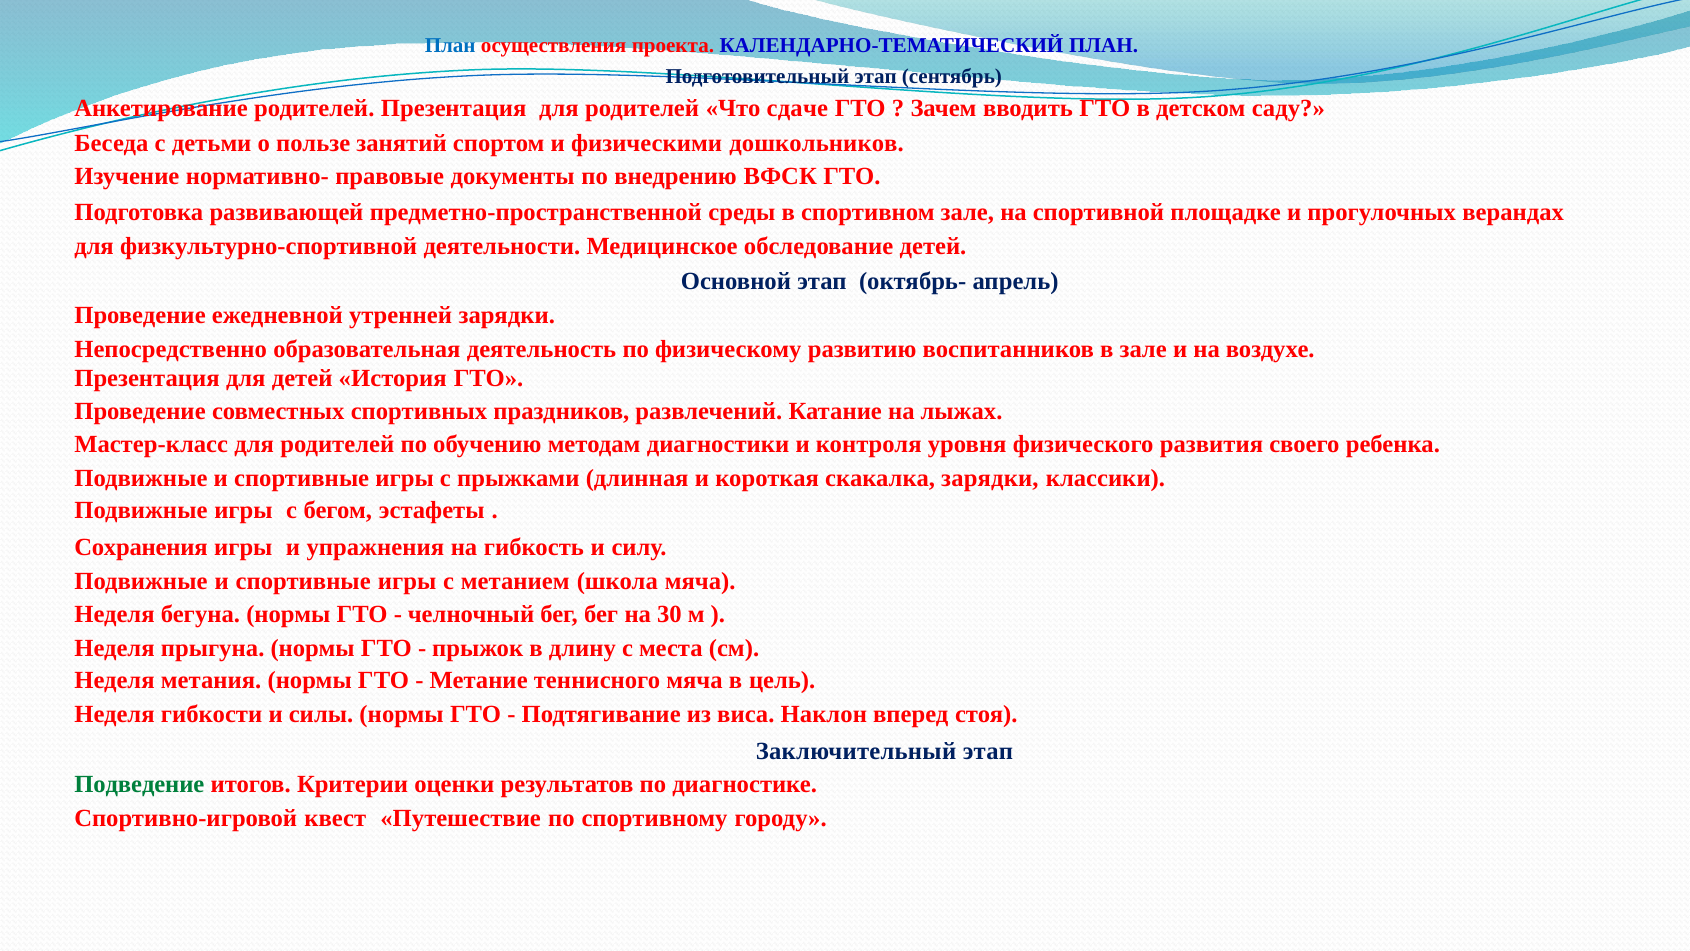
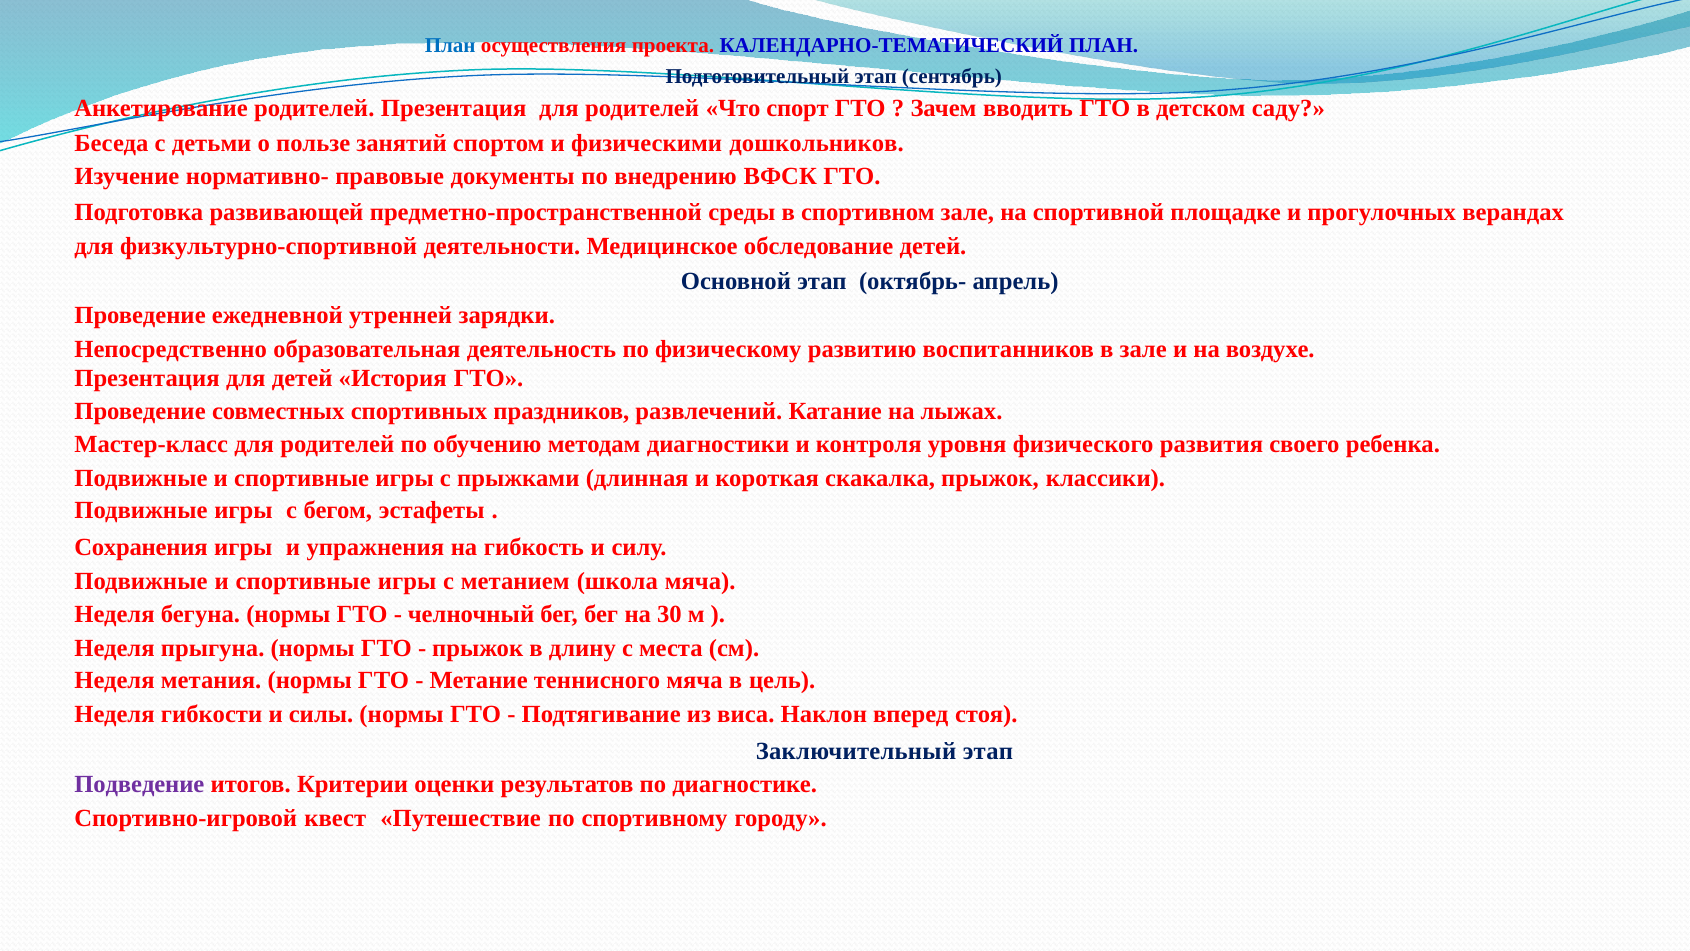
сдаче: сдаче -> спорт (798, 109)
скакалка зарядки: зарядки -> прыжок (990, 478)
Подведение colour: green -> purple (139, 784)
